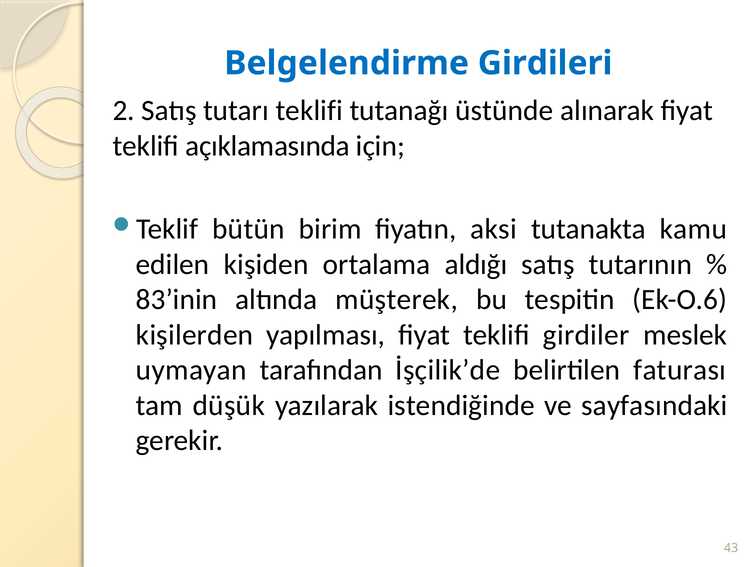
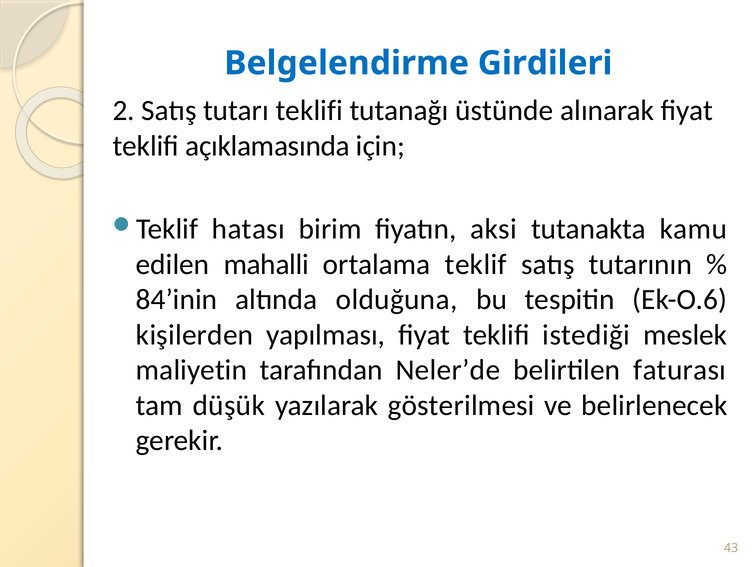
bütün: bütün -> hatası (248, 229)
kişiden: kişiden -> mahalli (266, 264)
aldığı: aldığı -> teklif (476, 264)
83’inin: 83’inin -> 84’inin (177, 300)
müşterek: müşterek -> olduğuna (397, 300)
girdiler: girdiler -> istediği (586, 335)
uymayan: uymayan -> maliyetin (191, 370)
İşçilik’de: İşçilik’de -> Neler’de (448, 370)
istendiğinde: istendiğinde -> gösterilmesi (461, 406)
sayfasındaki: sayfasındaki -> belirlenecek (654, 406)
